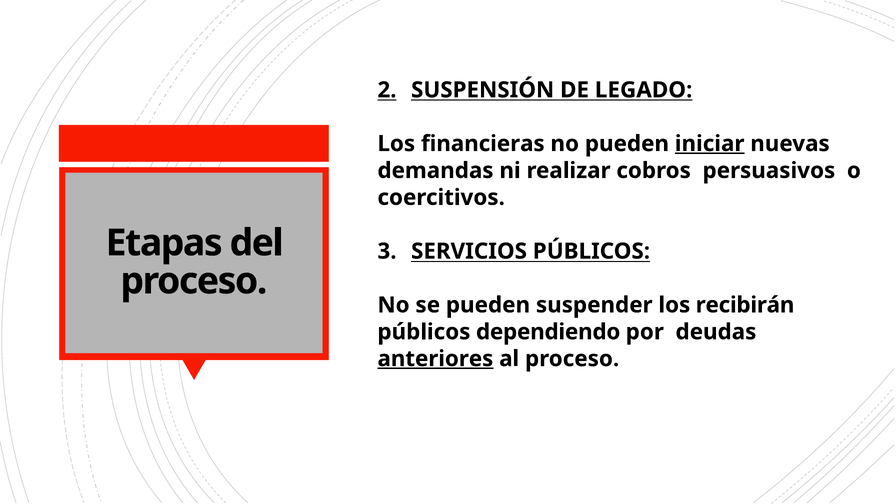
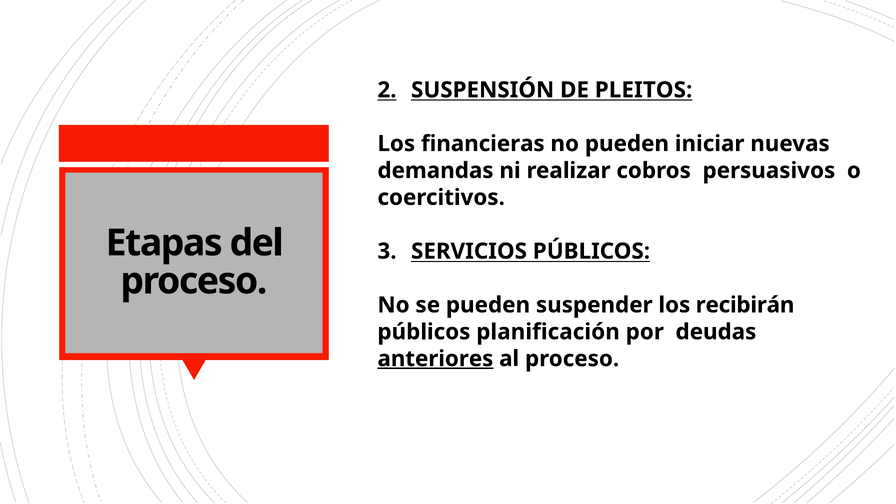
LEGADO: LEGADO -> PLEITOS (644, 90)
iniciar underline: present -> none (710, 144)
dependiendo: dependiendo -> planificación (548, 332)
